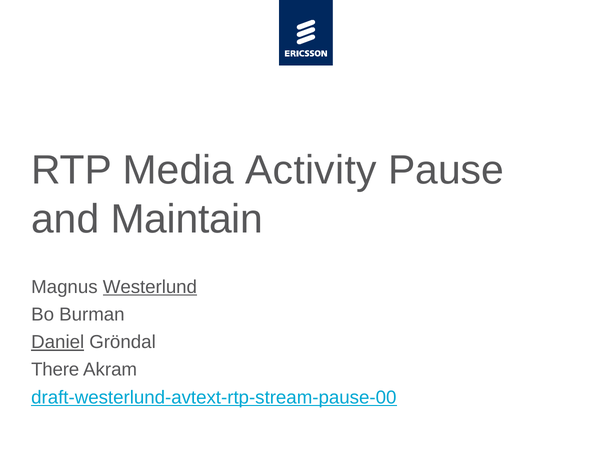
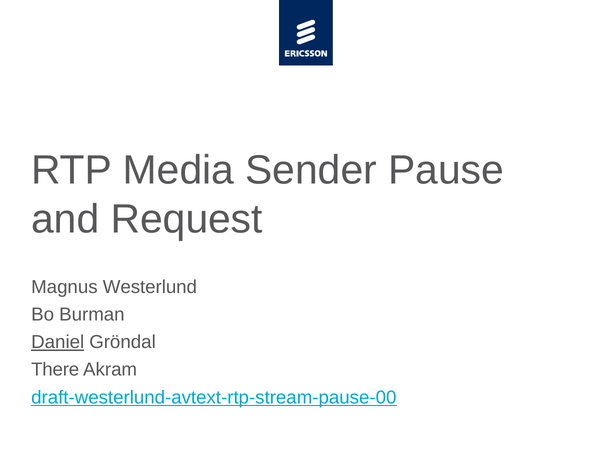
Activity: Activity -> Sender (311, 170)
Maintain: Maintain -> Request (187, 219)
Westerlund underline: present -> none (150, 287)
